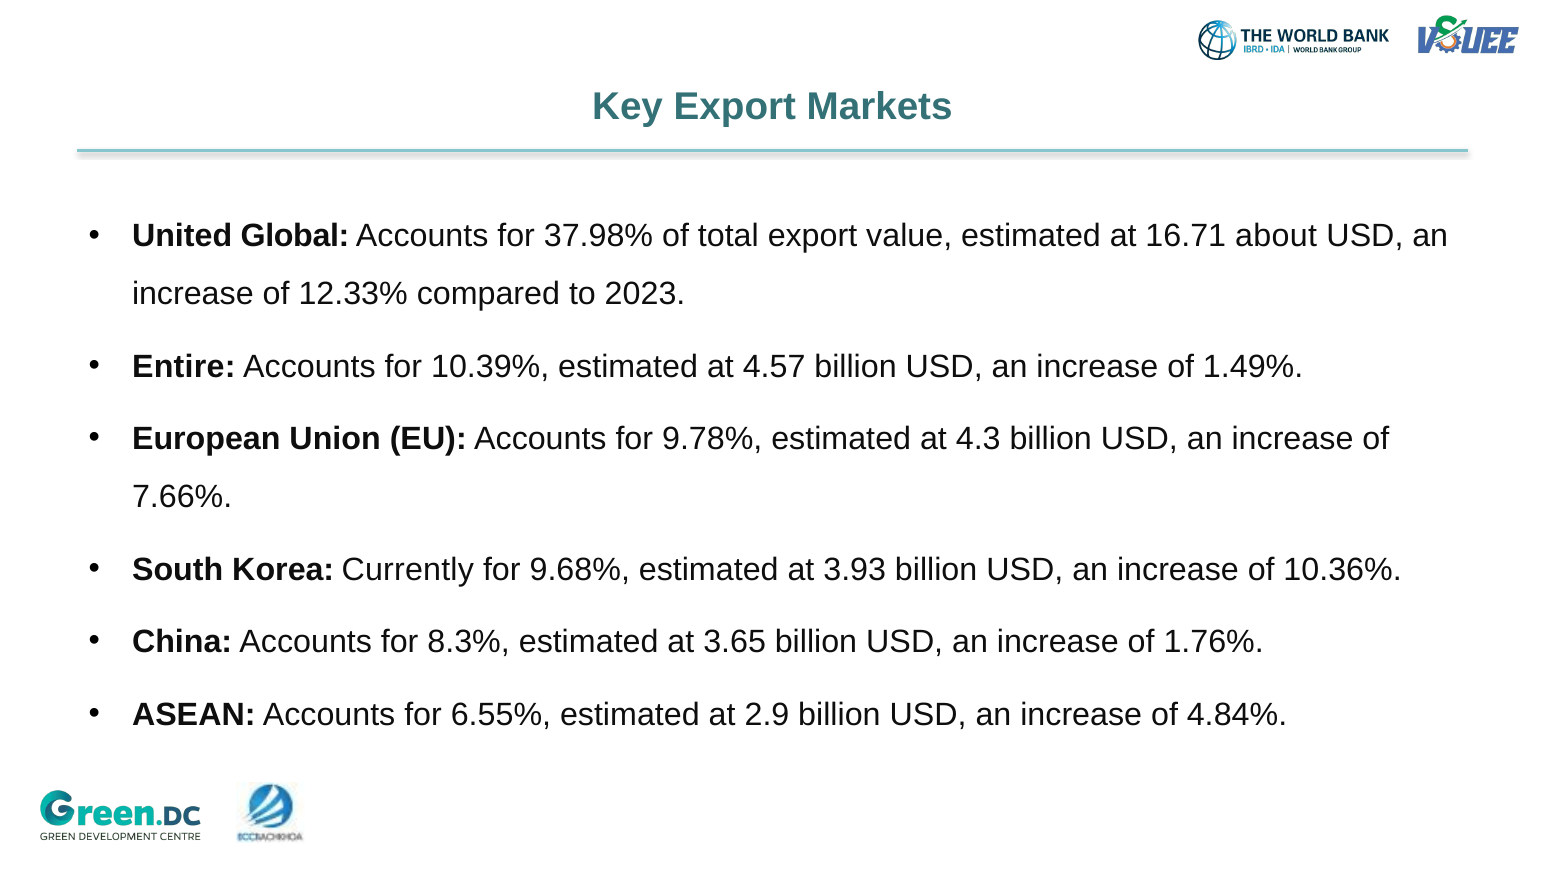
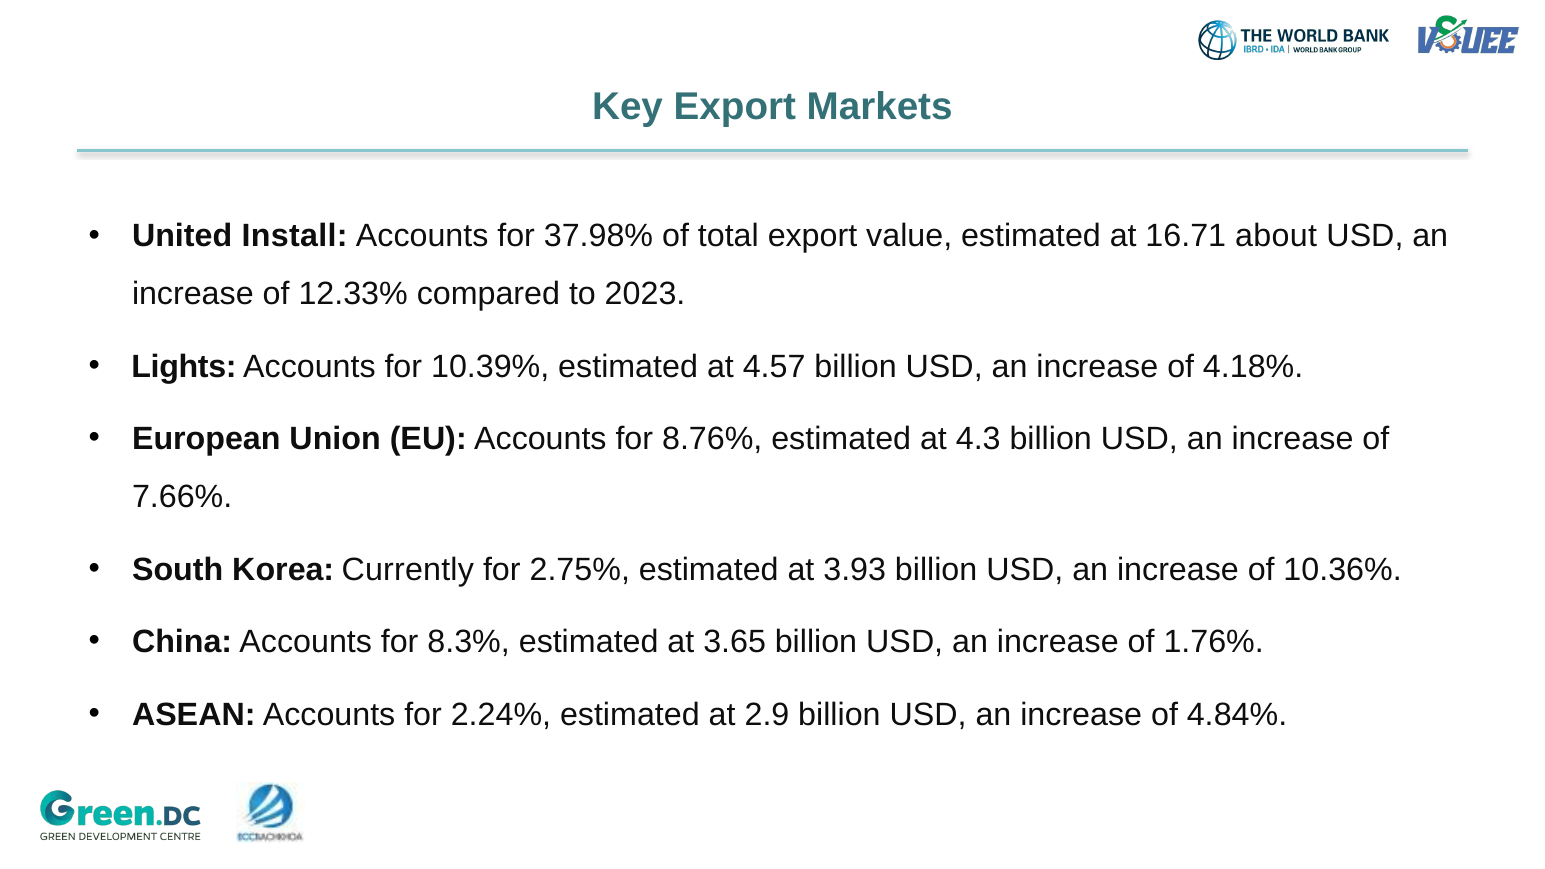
Global: Global -> Install (295, 236)
Entire: Entire -> Lights (184, 367)
1.49%: 1.49% -> 4.18% (1253, 367)
9.78%: 9.78% -> 8.76% (712, 439)
9.68%: 9.68% -> 2.75% (580, 570)
6.55%: 6.55% -> 2.24% (501, 714)
